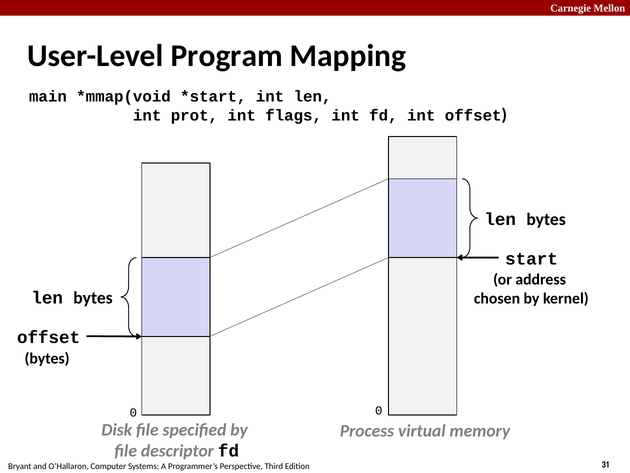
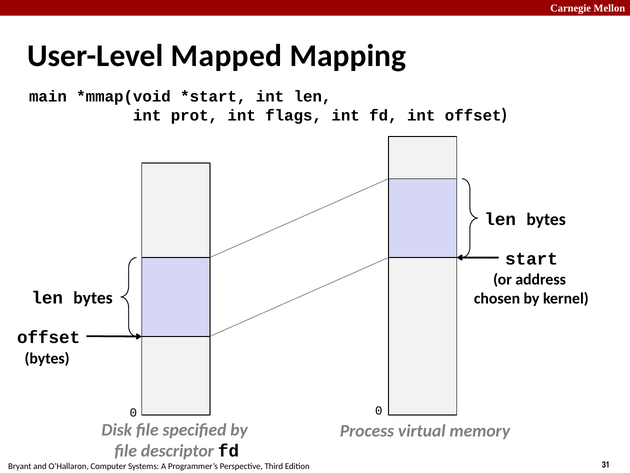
Program: Program -> Mapped (227, 56)
